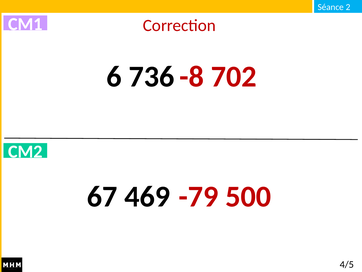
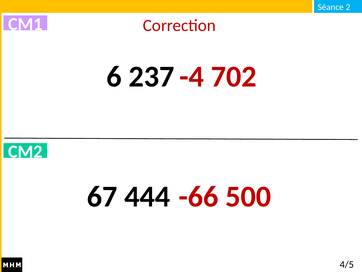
736: 736 -> 237 (151, 77)
-8: -8 -> -4 (192, 77)
469: 469 -> 444 (147, 196)
-79: -79 -> -66 (199, 196)
